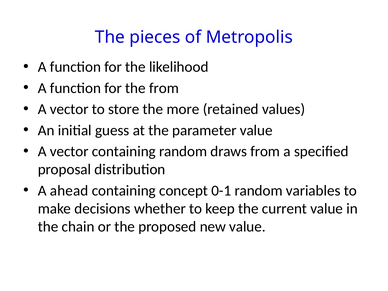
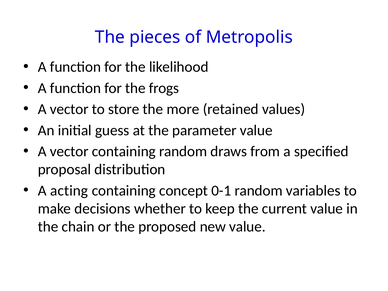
the from: from -> frogs (164, 88)
ahead: ahead -> acting (69, 191)
